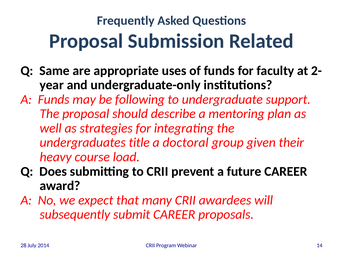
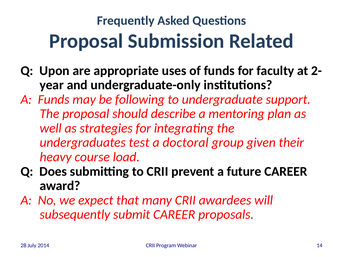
Same: Same -> Upon (54, 71)
title: title -> test (139, 143)
